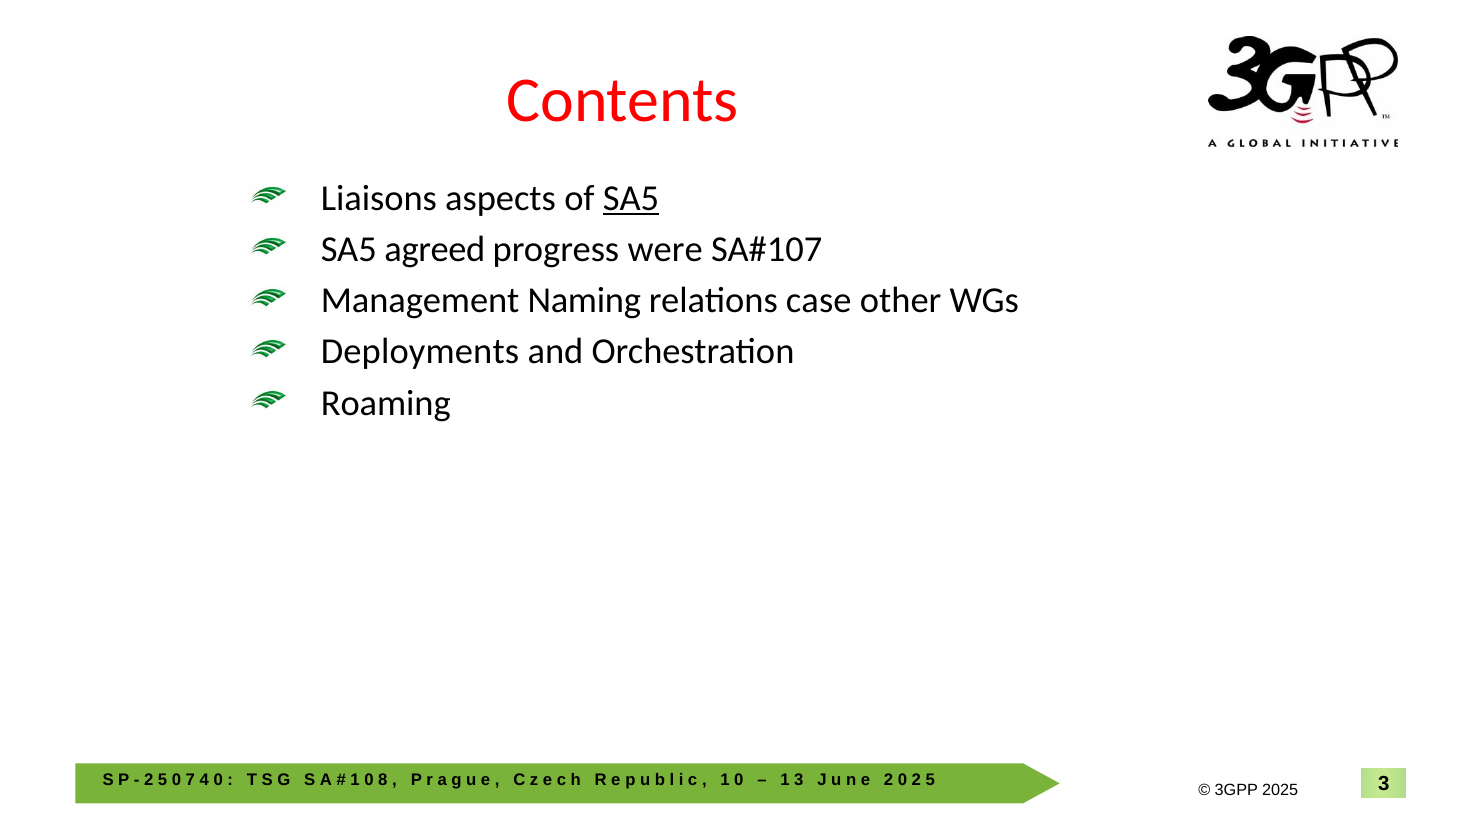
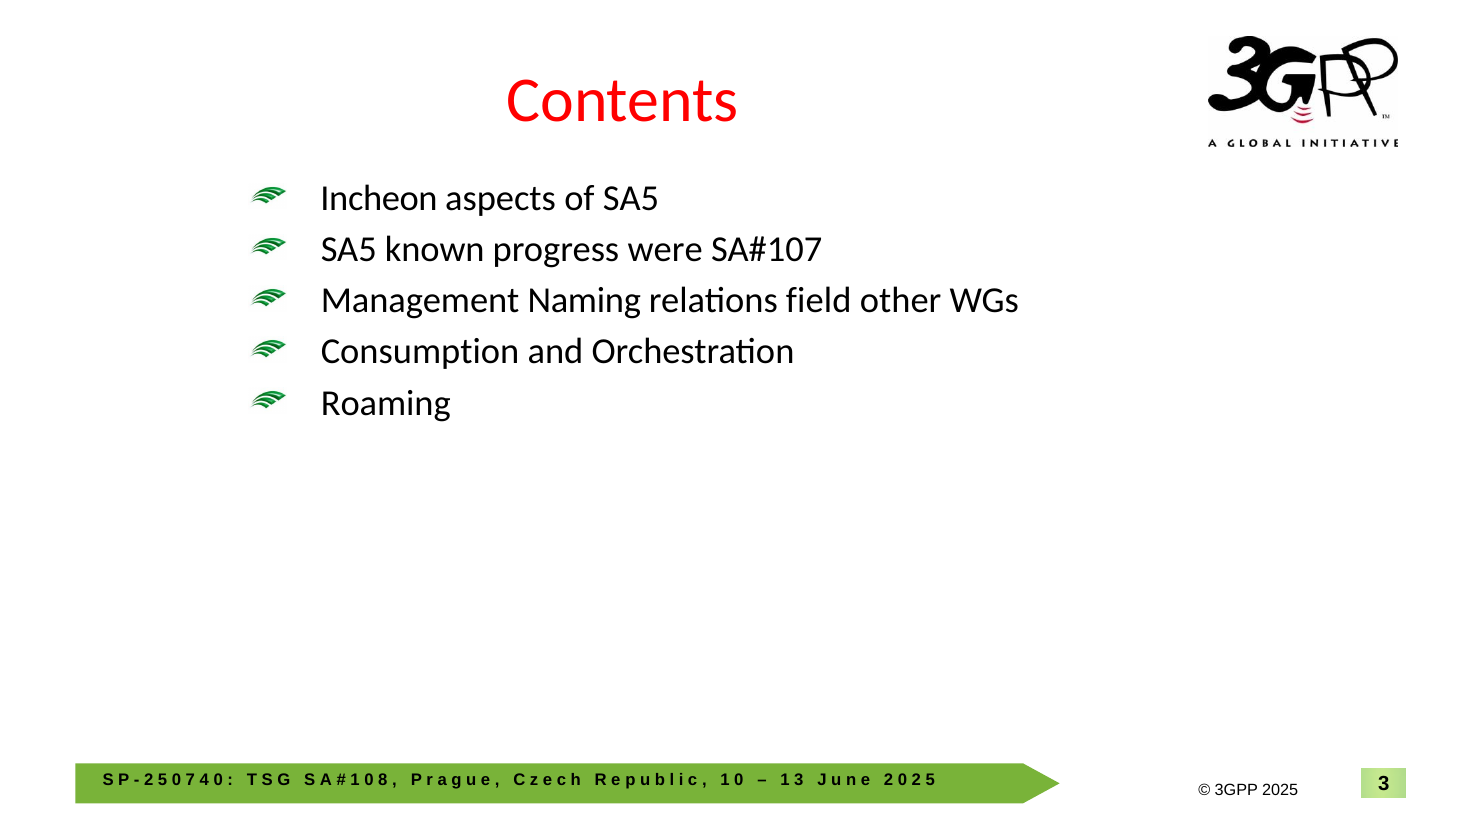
Liaisons: Liaisons -> Incheon (379, 199)
SA5 underline: present -> none (631, 199)
agreed: agreed -> known (435, 250)
case: case -> field (819, 301)
Deployments: Deployments -> Consumption (420, 352)
